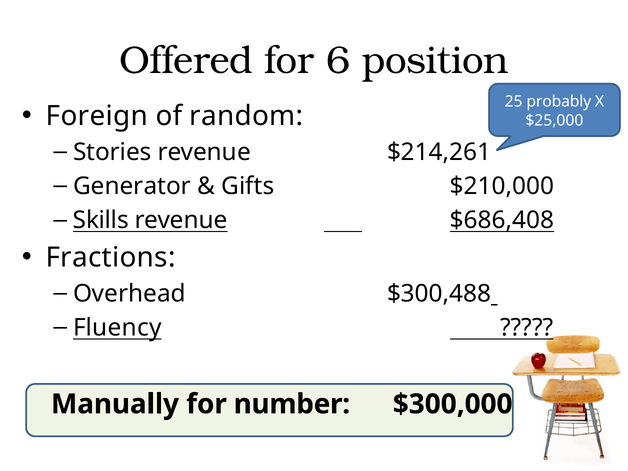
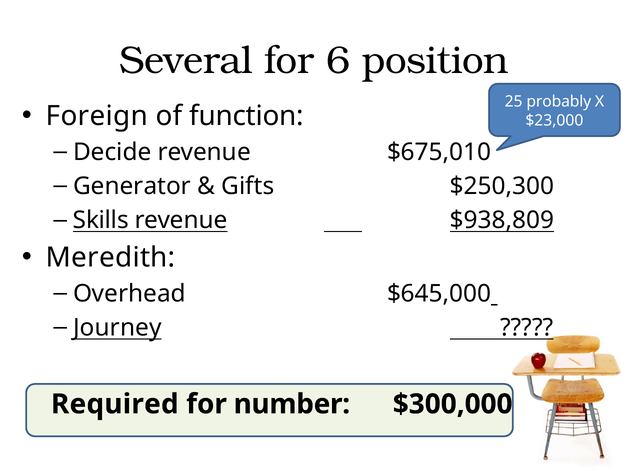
Offered: Offered -> Several (186, 61)
random: random -> function (246, 116)
$25,000: $25,000 -> $23,000 (554, 120)
Stories: Stories -> Decide (112, 152)
$214,261: $214,261 -> $675,010 (439, 152)
$210,000: $210,000 -> $250,300 (502, 186)
$686,408: $686,408 -> $938,809 (502, 220)
Fractions: Fractions -> Meredith (111, 258)
$300,488: $300,488 -> $645,000 (439, 294)
Fluency: Fluency -> Journey (117, 328)
Manually: Manually -> Required (115, 404)
